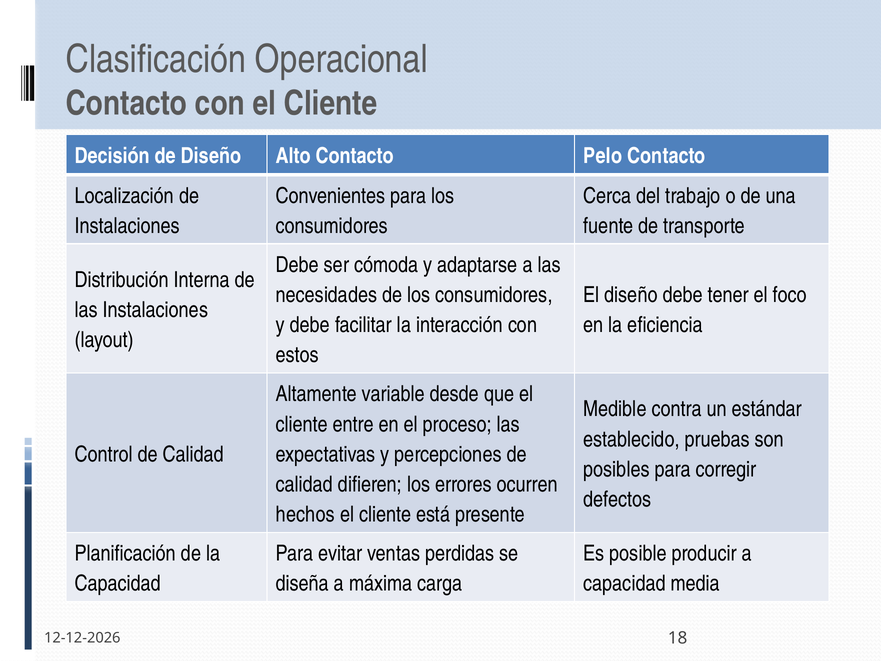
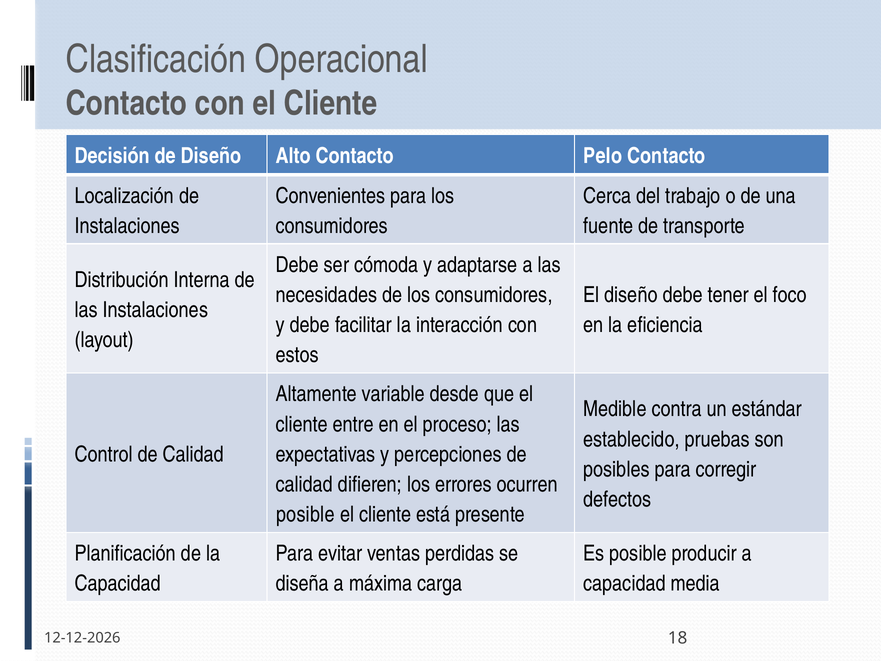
hechos: hechos -> posible (305, 514)
